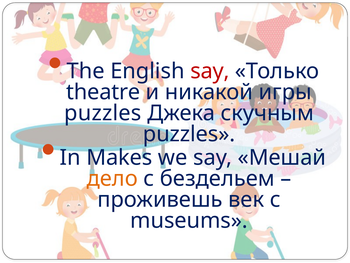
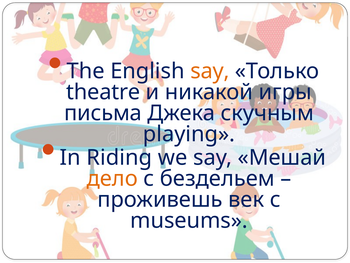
say colour: red -> orange (210, 71)
puzzles: puzzles -> письма (103, 113)
puzzles: puzzles -> playing (189, 134)
Makes: Makes -> Riding (119, 157)
